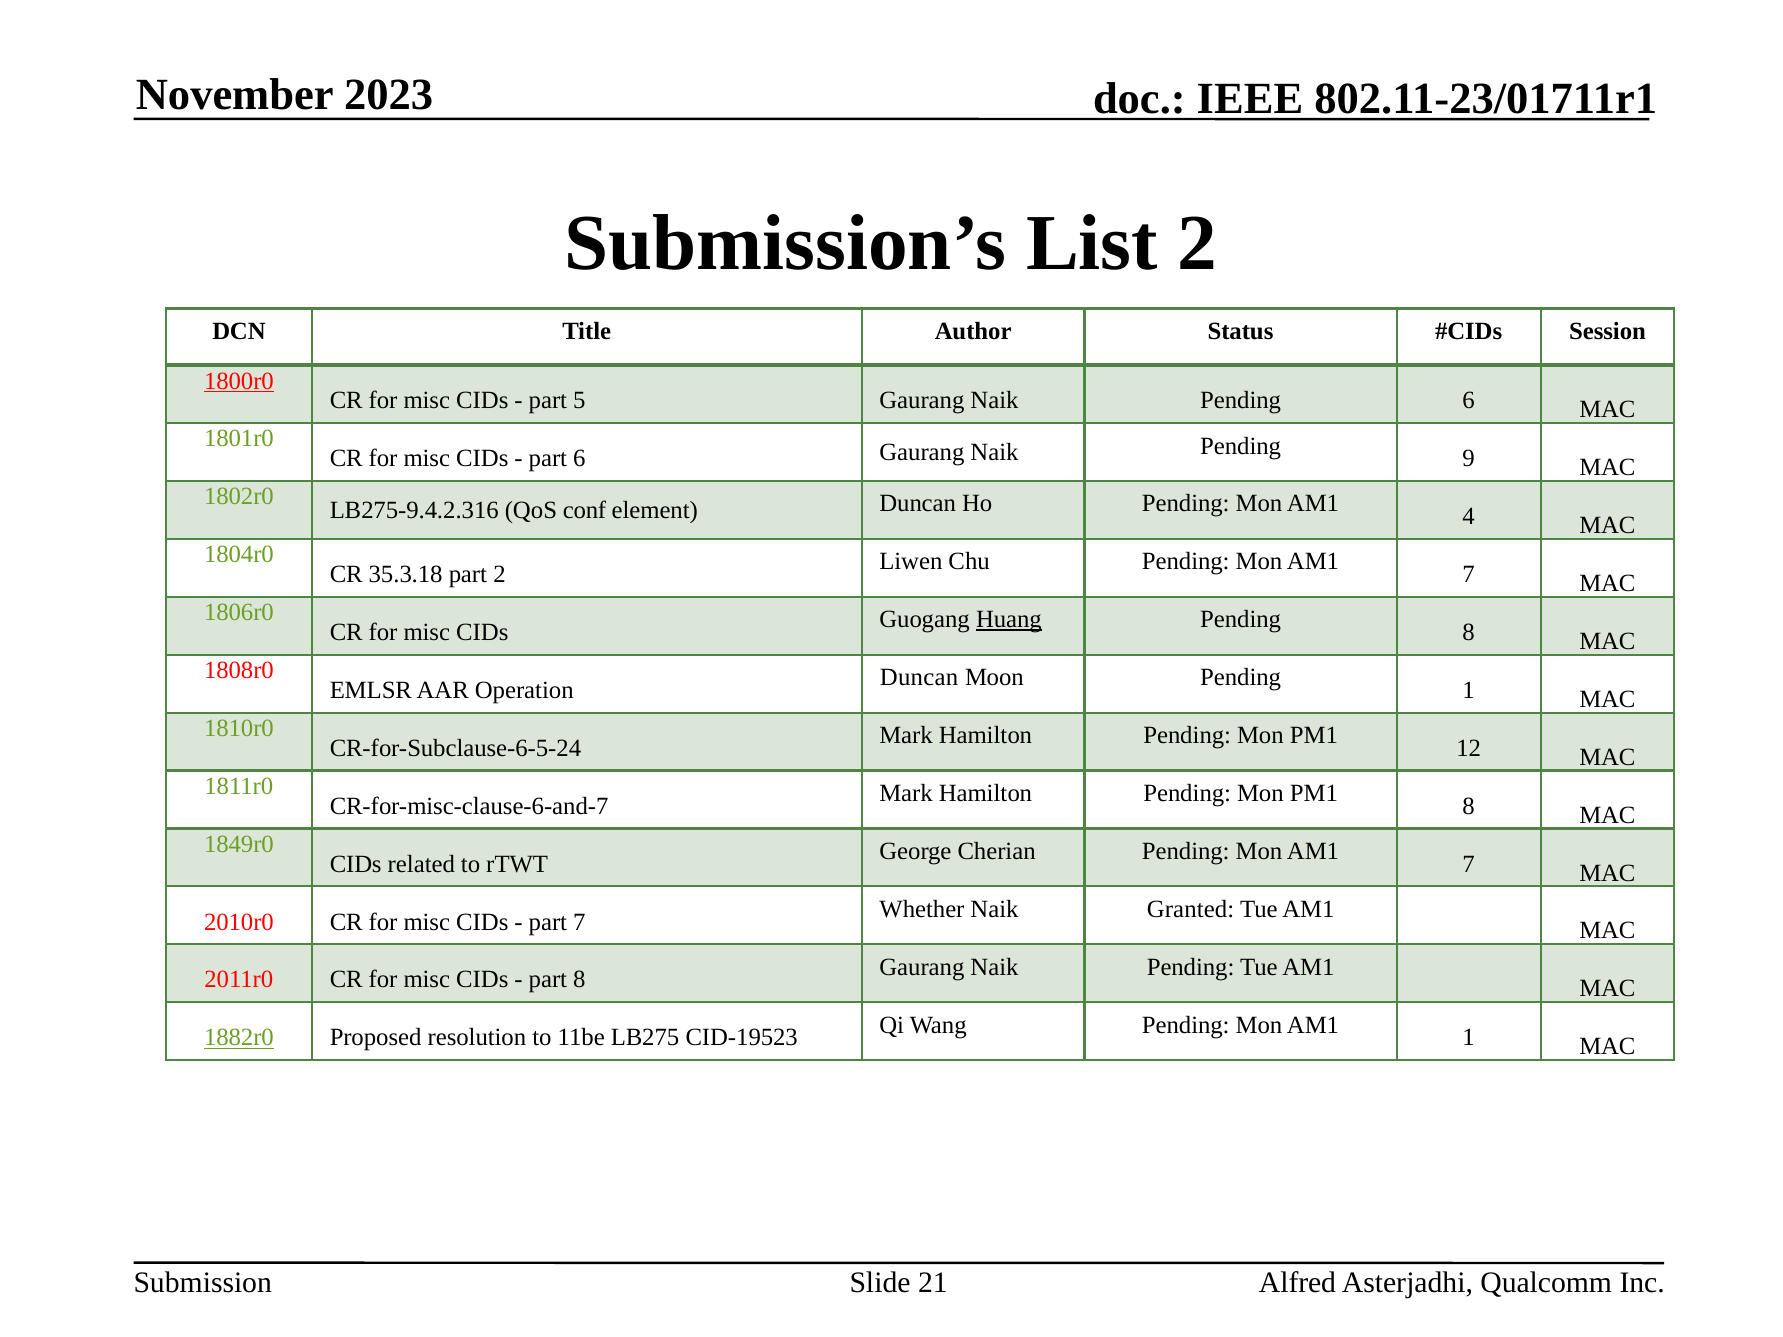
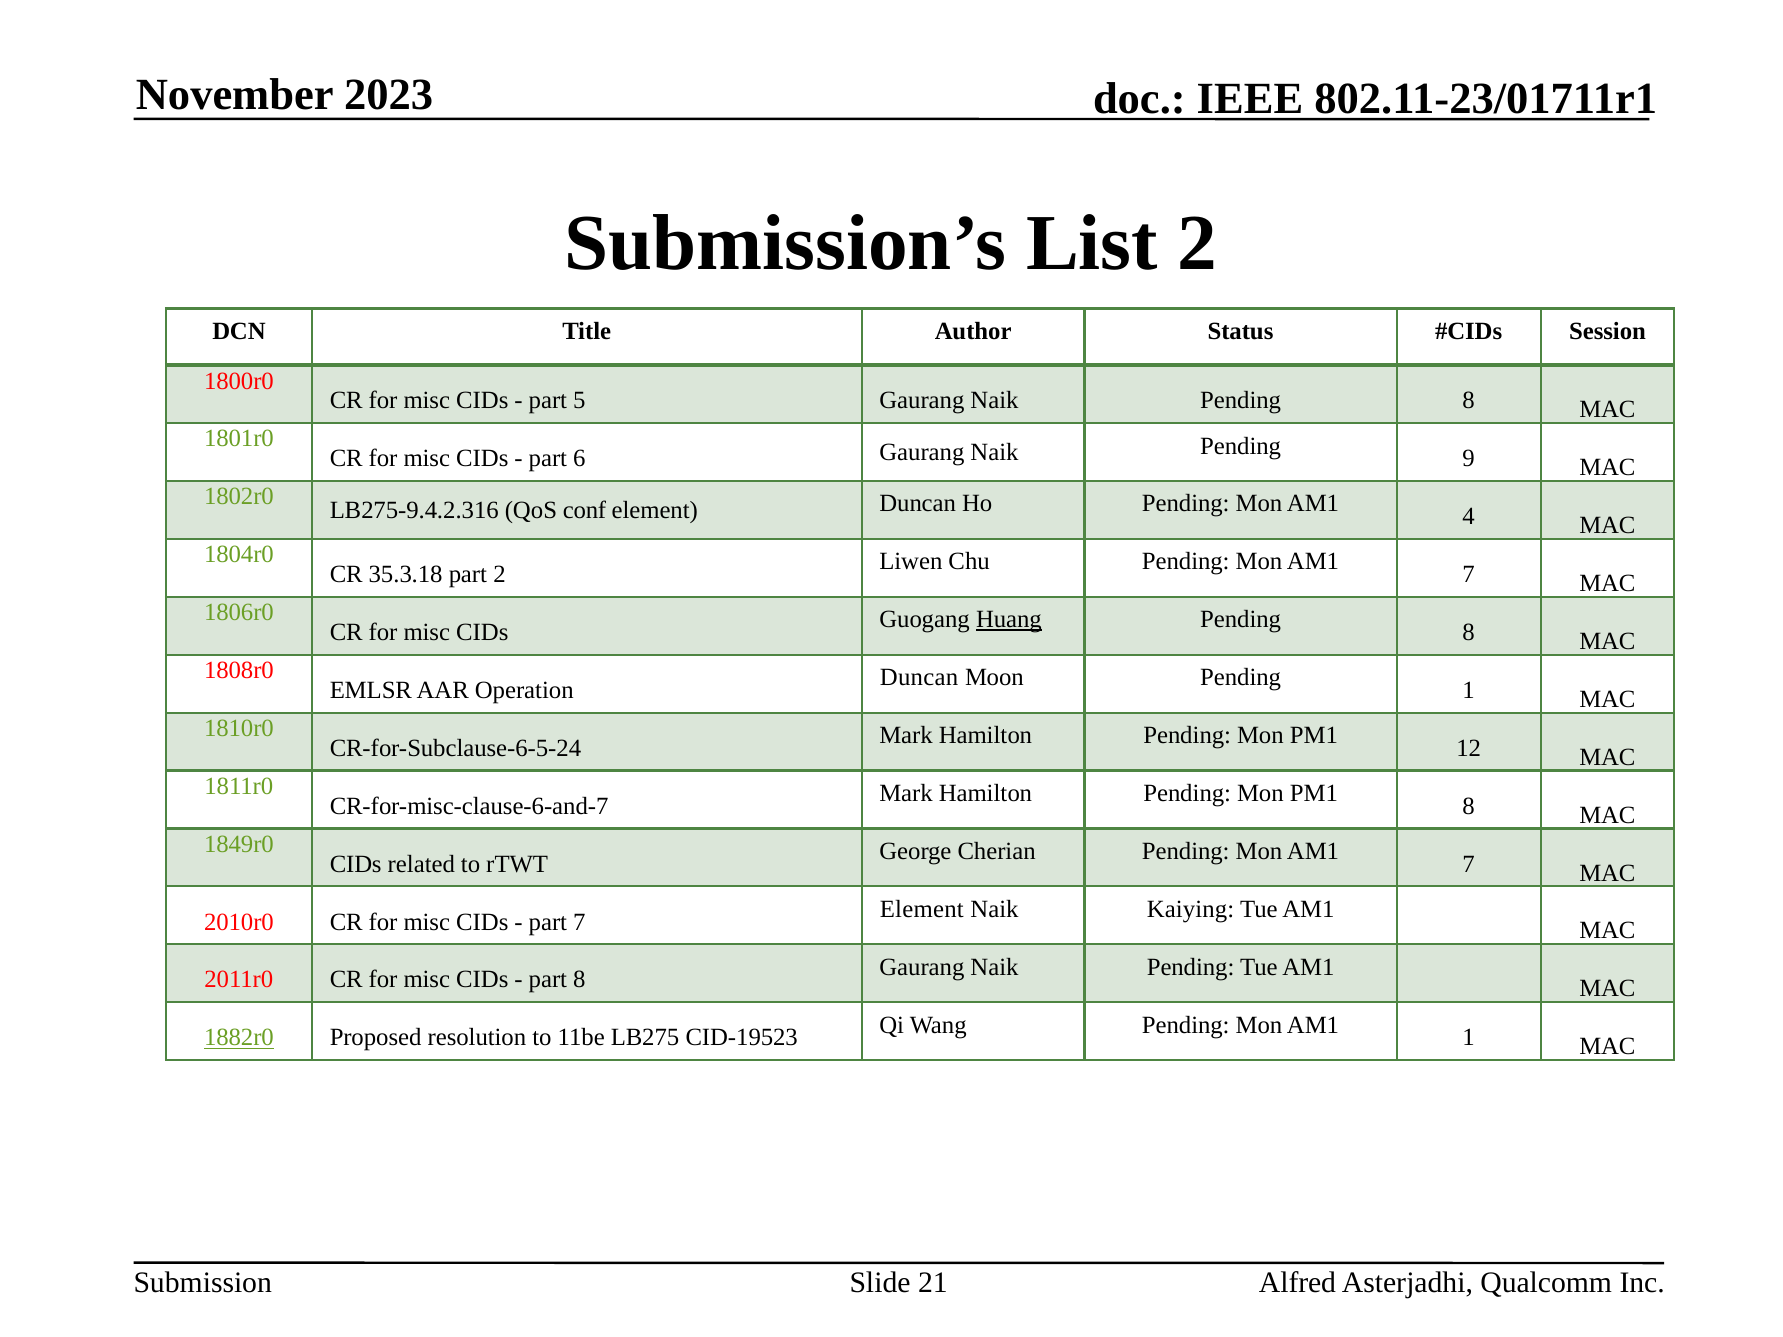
1800r0 underline: present -> none (239, 381)
Naik Pending 6: 6 -> 8 (1469, 401)
Whether: Whether -> Element (922, 909)
Granted: Granted -> Kaiying (1191, 909)
